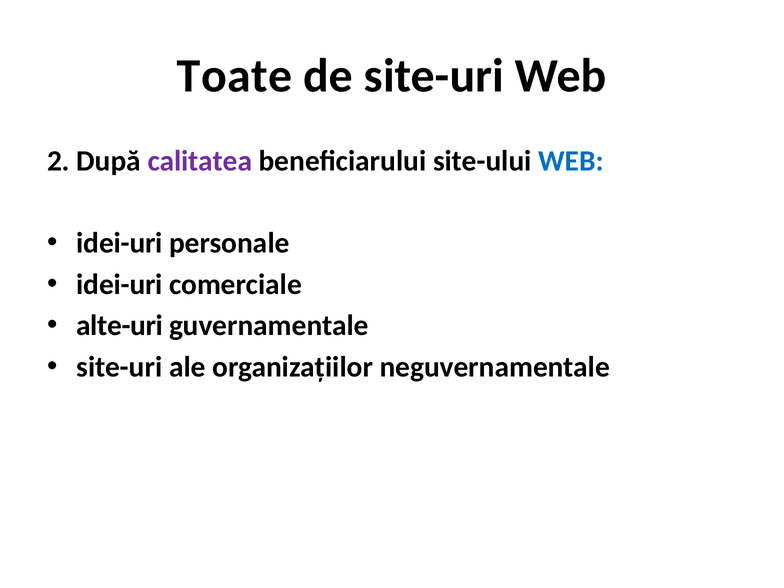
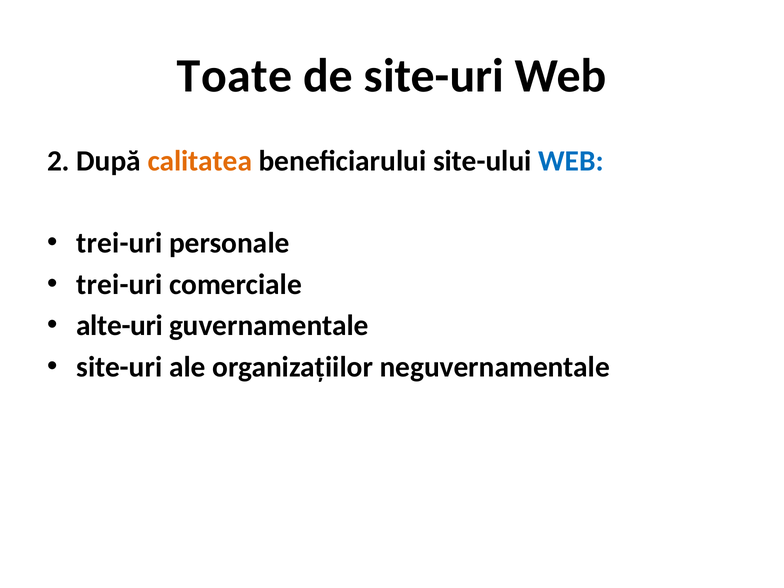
calitatea colour: purple -> orange (200, 161)
idei-uri: idei-uri -> trei-uri (119, 243)
idei-uri: idei-uri -> trei-uri (119, 284)
